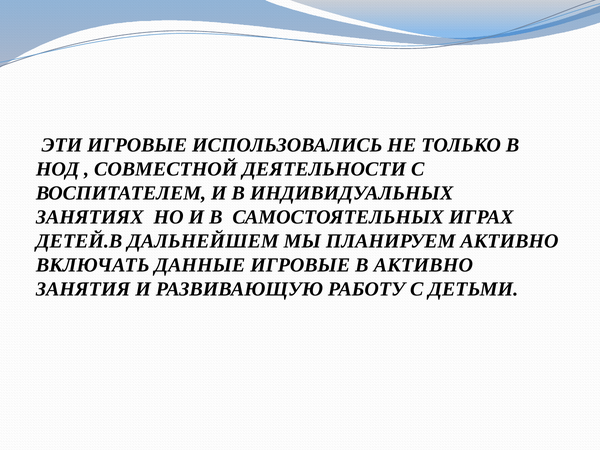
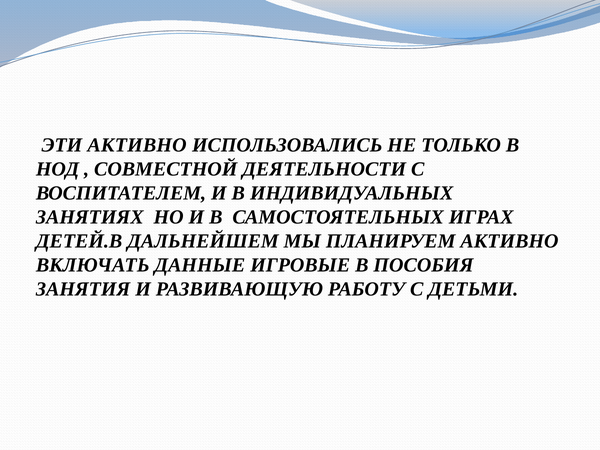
ЭТИ ИГРОВЫЕ: ИГРОВЫЕ -> АКТИВНО (137, 145)
В АКТИВНО: АКТИВНО -> ПОСОБИЯ (423, 265)
